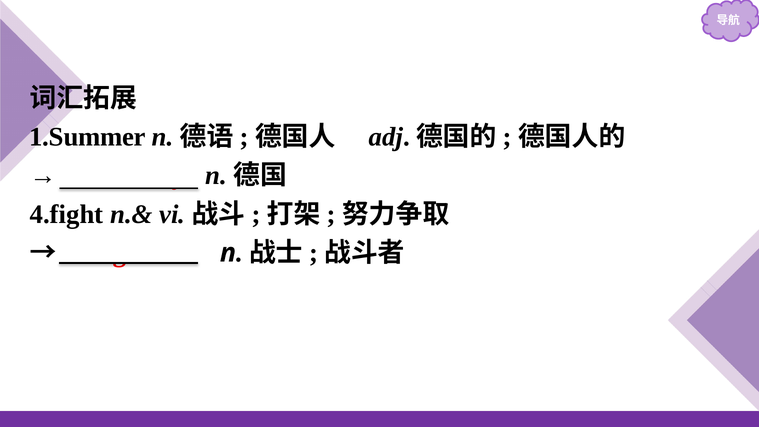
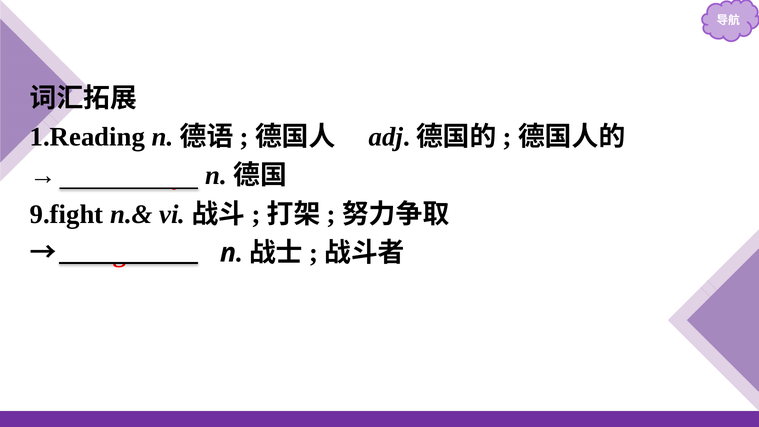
1.Summer: 1.Summer -> 1.Reading (87, 137)
4.fight: 4.fight -> 9.fight (67, 214)
